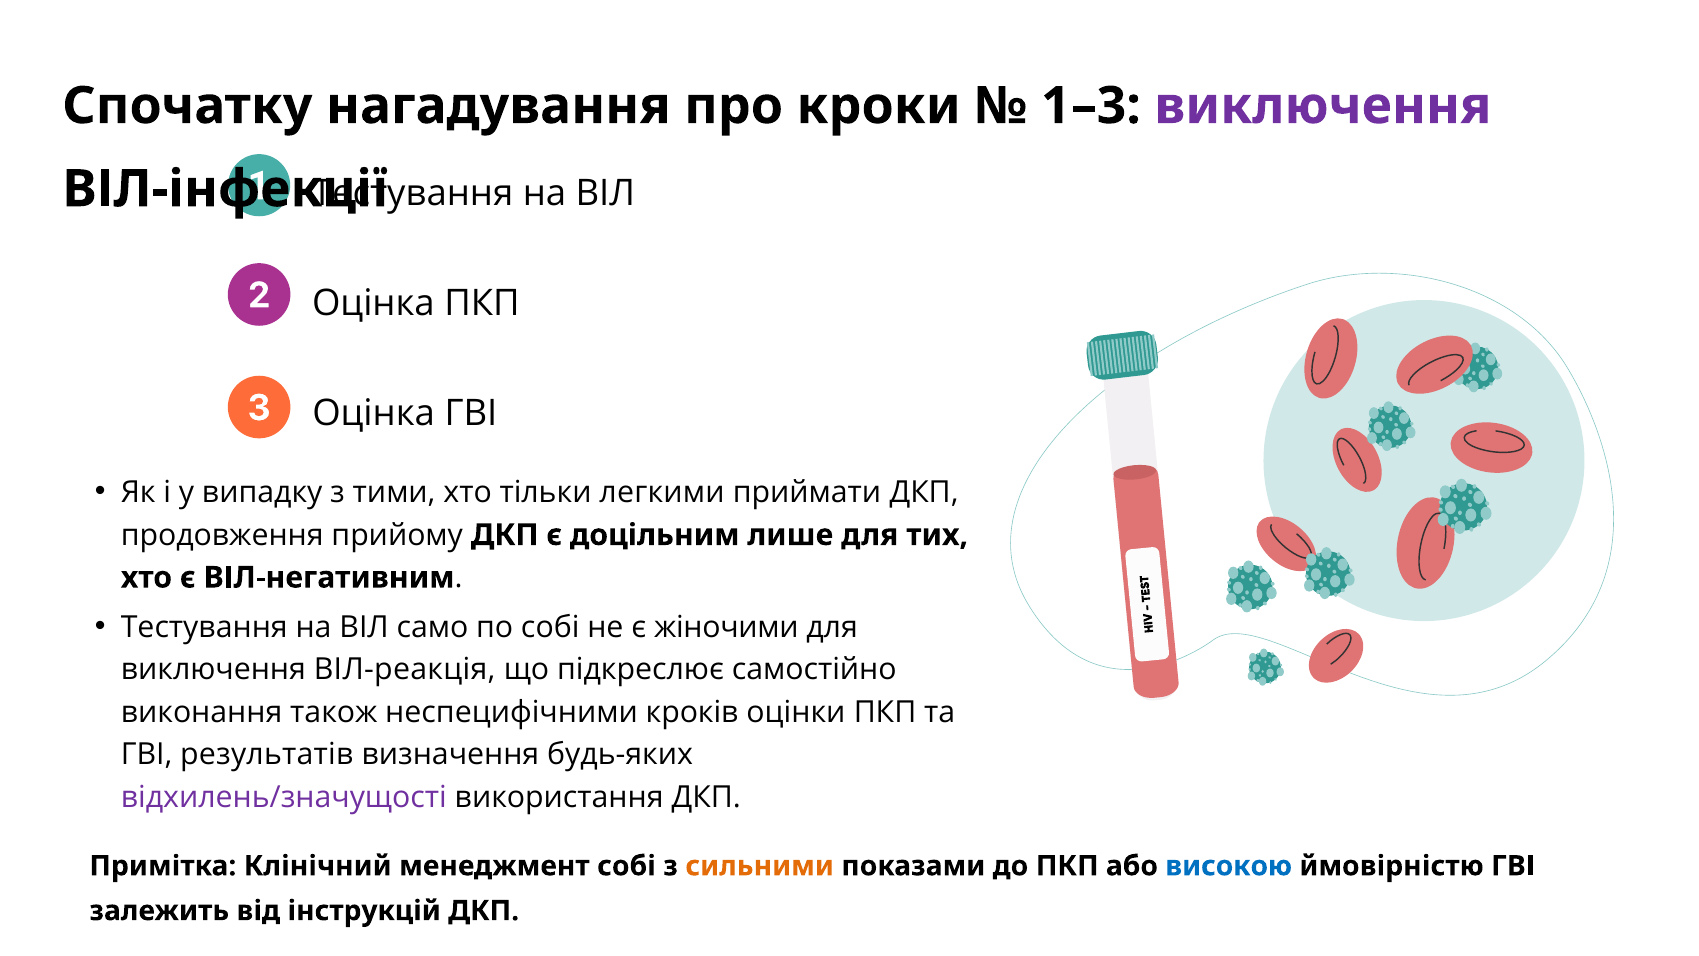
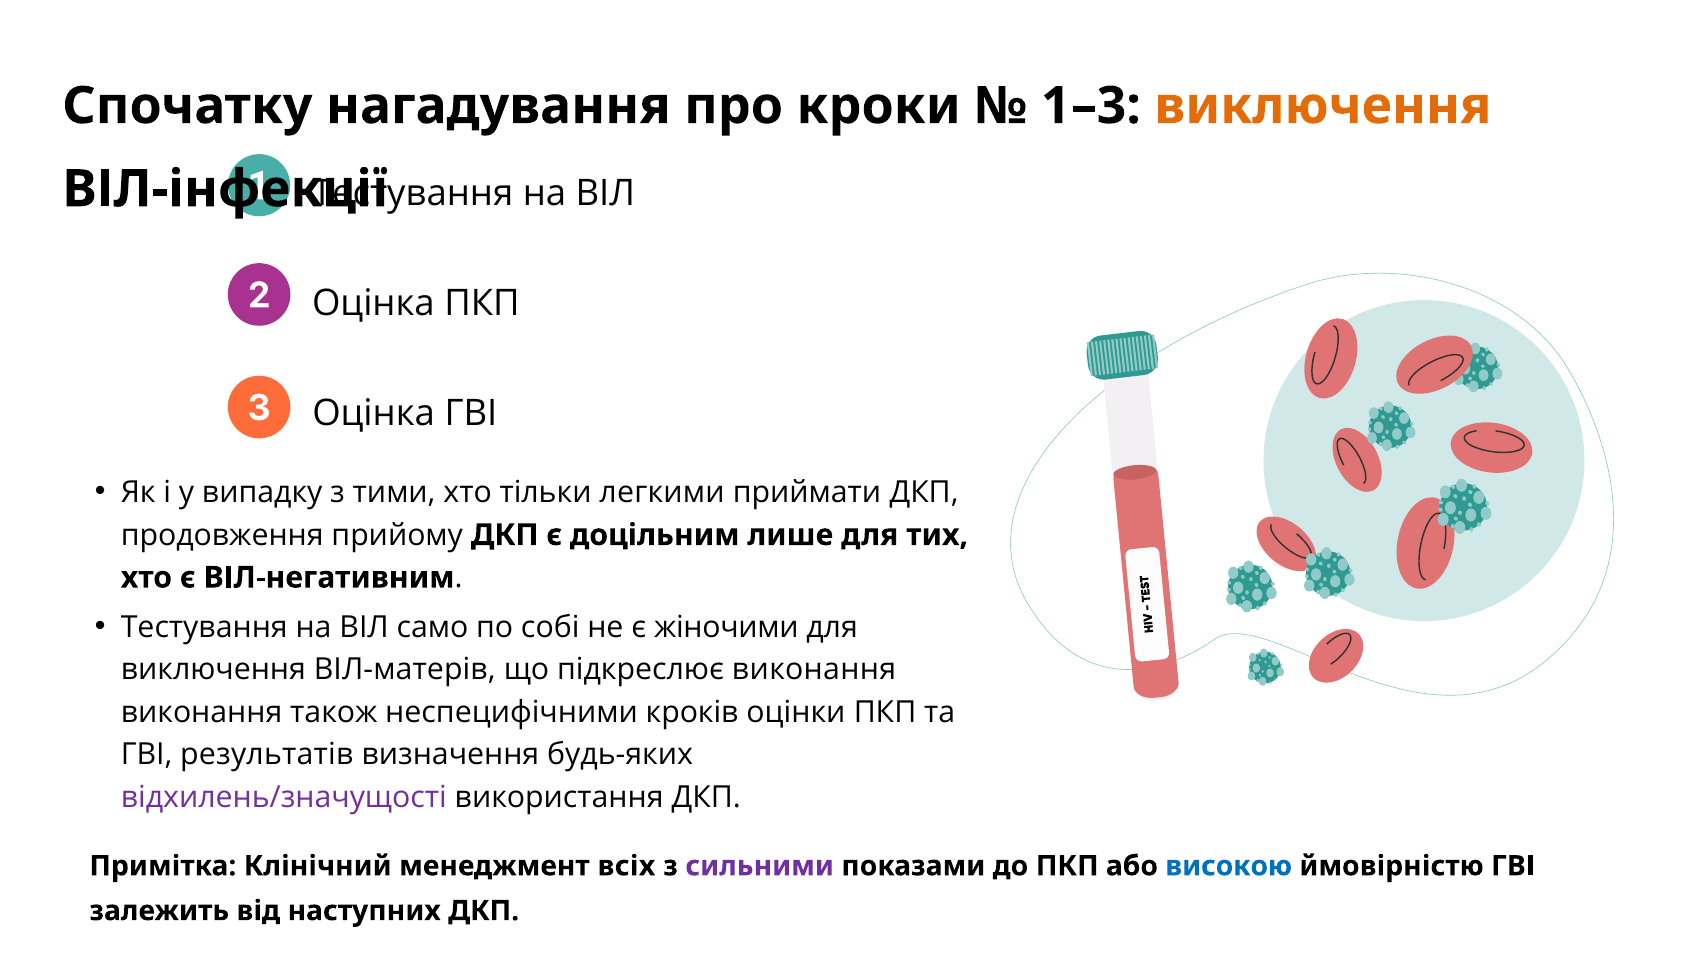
виключення colour: purple -> orange (1323, 106)
ВІЛ-реакція: ВІЛ-реакція -> ВІЛ-матерів (405, 669)
підкреслює самостійно: самостійно -> виконання (814, 669)
менеджмент собі: собі -> всіх (626, 866)
сильними colour: orange -> purple (760, 866)
інструкцій: інструкцій -> наступних (364, 911)
